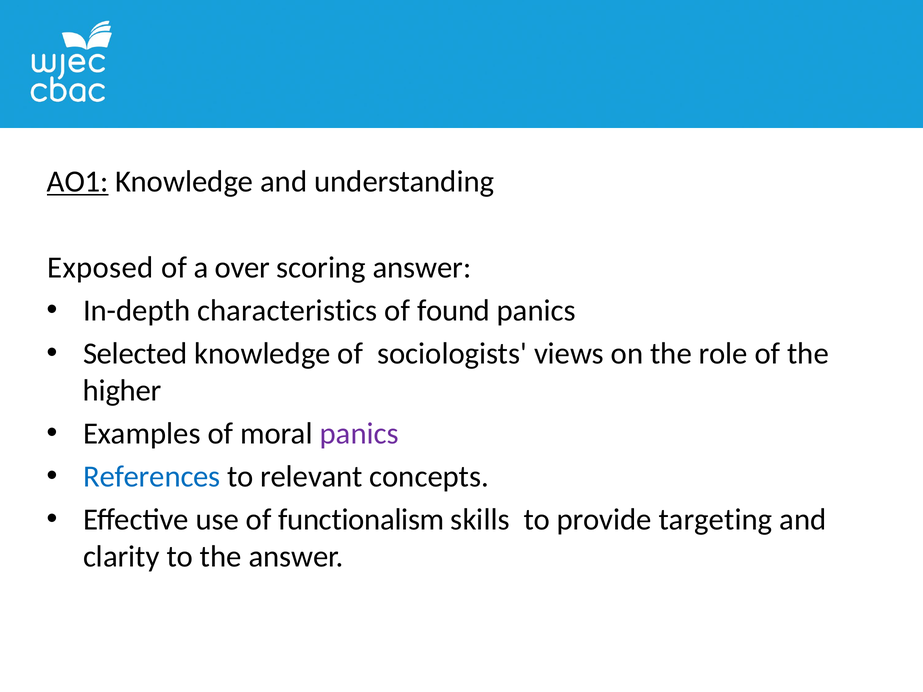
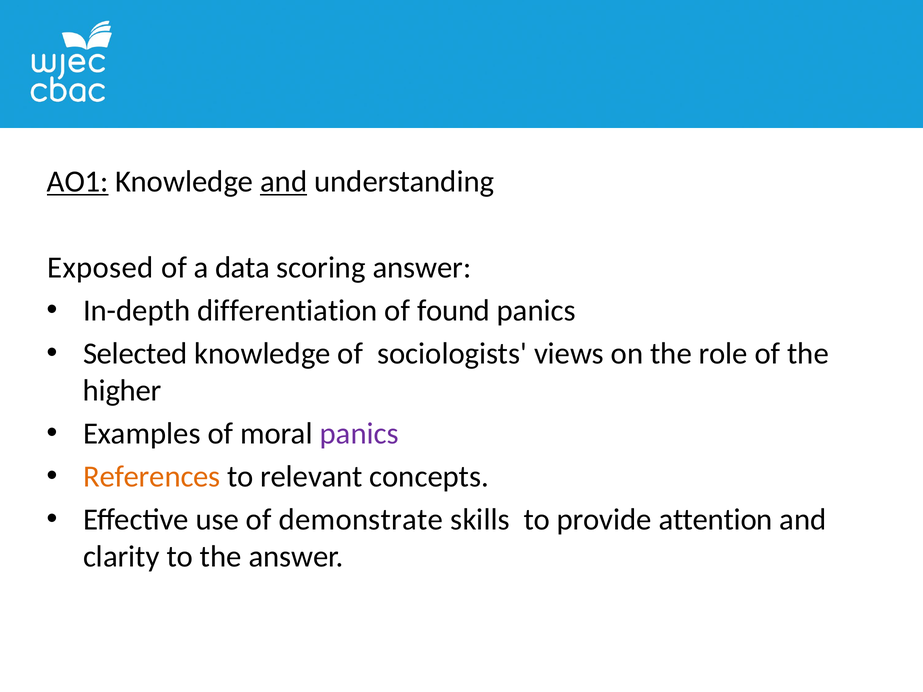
and underline: none -> present (284, 182)
over: over -> data (243, 268)
characteristics: characteristics -> differentiation (287, 311)
References colour: blue -> orange (152, 477)
functionalism: functionalism -> demonstrate (361, 520)
targeting: targeting -> attention (716, 520)
